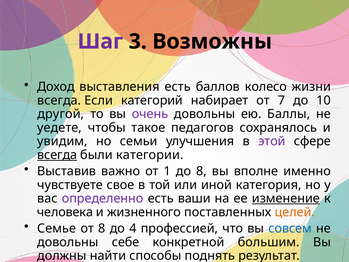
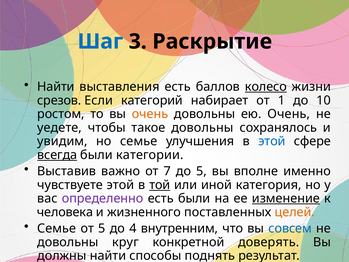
Шаг colour: purple -> blue (100, 41)
Возможны: Возможны -> Раскрытие (212, 41)
Доход: Доход -> Найти (56, 87)
колесо underline: none -> present (266, 87)
всегда: всегда -> срезов (59, 100)
7: 7 -> 1 (281, 100)
другой: другой -> ростом (61, 114)
очень colour: purple -> orange (150, 114)
ею Баллы: Баллы -> Очень (289, 114)
такое педагогов: педагогов -> довольны (202, 128)
но семьи: семьи -> семье (139, 141)
этой colour: purple -> blue (272, 141)
1: 1 -> 7 (167, 171)
до 8: 8 -> 5 (202, 171)
чувствуете свое: свое -> этой (120, 185)
той underline: none -> present (160, 185)
есть ваши: ваши -> были (194, 198)
от 8: 8 -> 5 (102, 228)
профессией: профессией -> внутренним (179, 228)
себе: себе -> круг (125, 242)
большим: большим -> доверять (269, 242)
